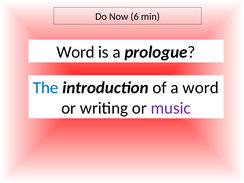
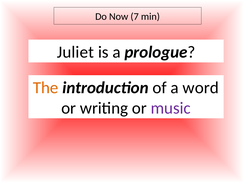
6: 6 -> 7 (135, 17)
Word: Word -> Juliet (75, 52)
The colour: blue -> orange (46, 88)
